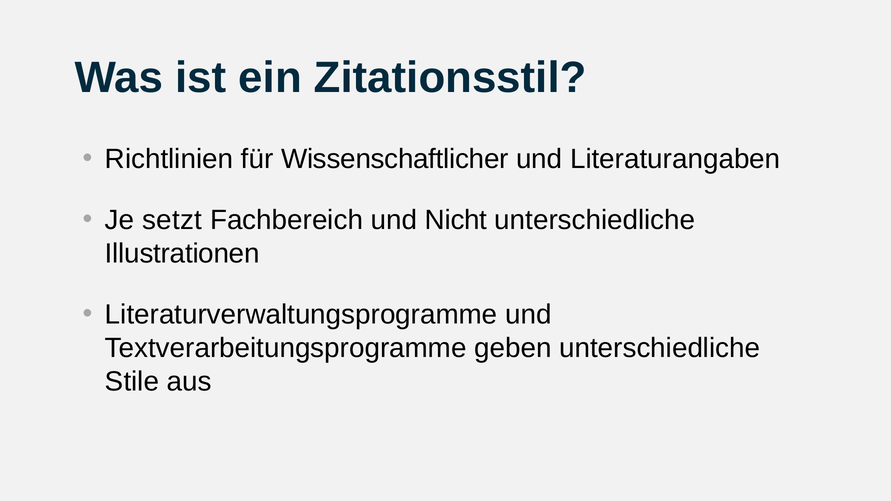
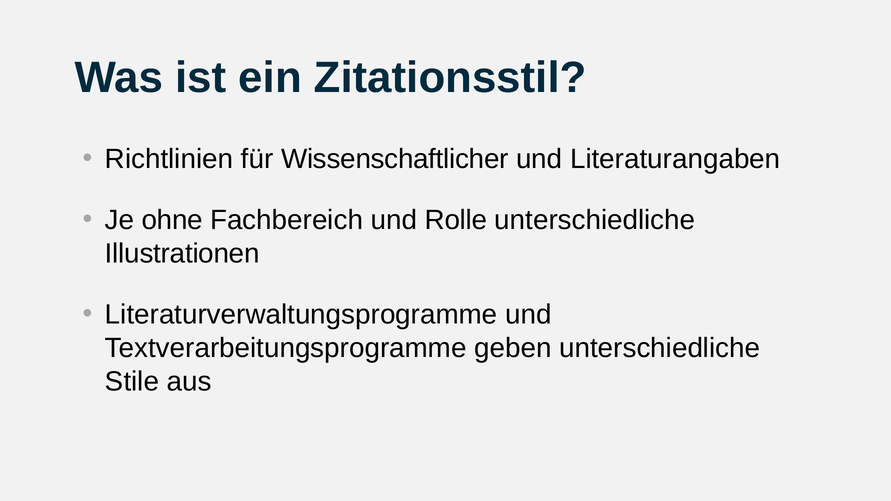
setzt: setzt -> ohne (172, 220)
Nicht: Nicht -> Rolle (456, 220)
